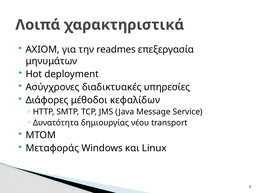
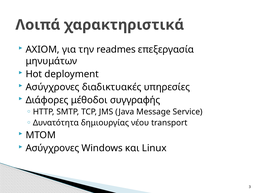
κεφαλίδων: κεφαλίδων -> συγγραφής (135, 100)
Μεταφοράς: Μεταφοράς -> Ασύγχρονες (52, 148)
